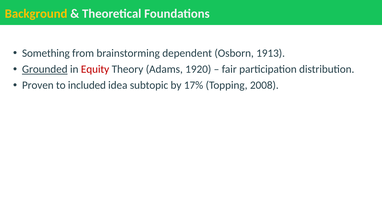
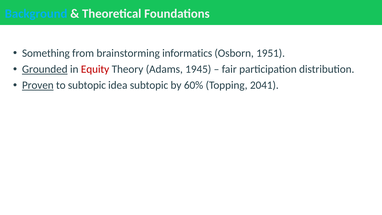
Background colour: yellow -> light blue (36, 14)
dependent: dependent -> informatics (187, 53)
1913: 1913 -> 1951 (271, 53)
1920: 1920 -> 1945 (198, 69)
Proven underline: none -> present (38, 85)
to included: included -> subtopic (87, 85)
17%: 17% -> 60% (194, 85)
2008: 2008 -> 2041 (264, 85)
